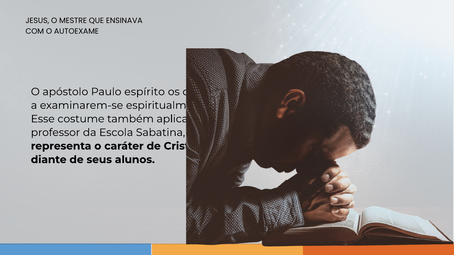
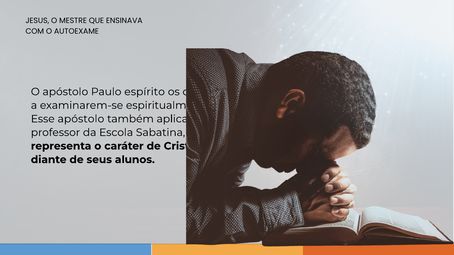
Esse costume: costume -> apóstolo (81, 119)
